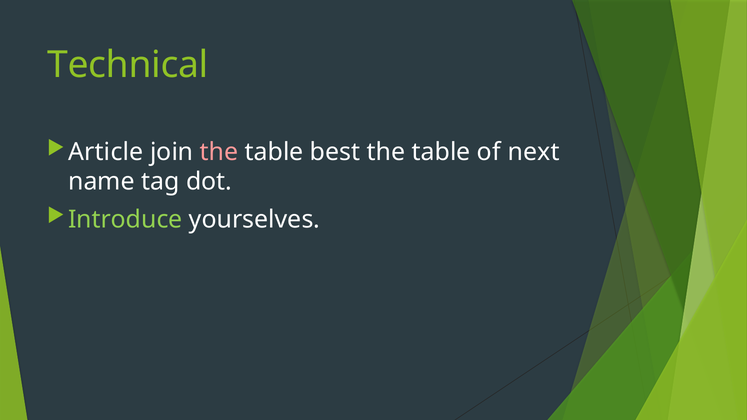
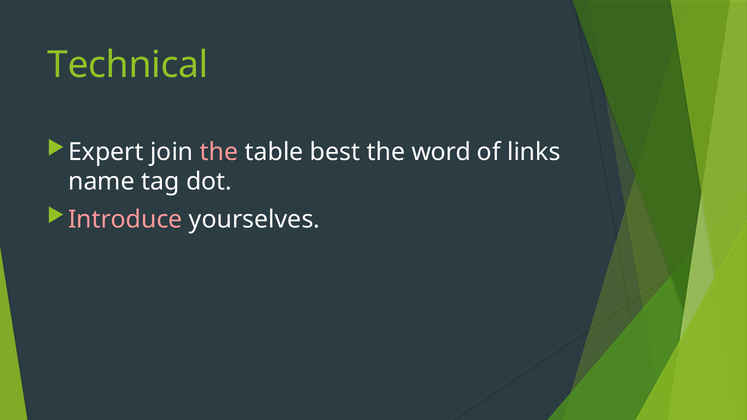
Article: Article -> Expert (106, 152)
table: table -> word (441, 152)
next: next -> links (534, 152)
Introduce colour: light green -> pink (125, 219)
